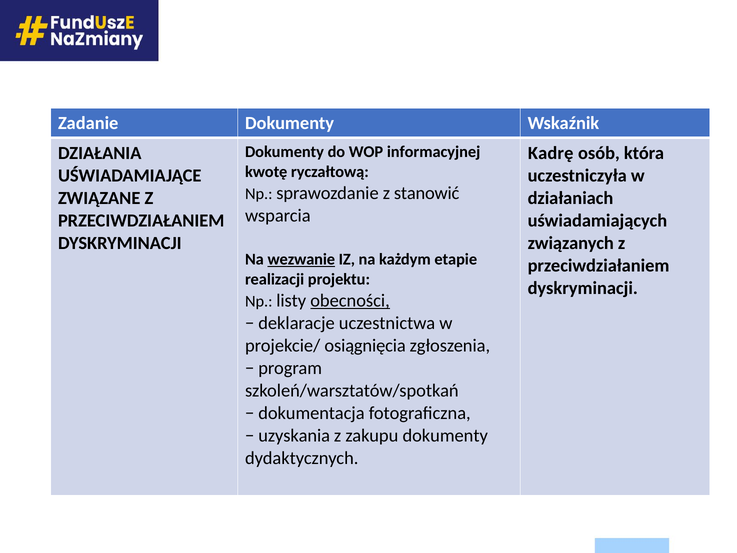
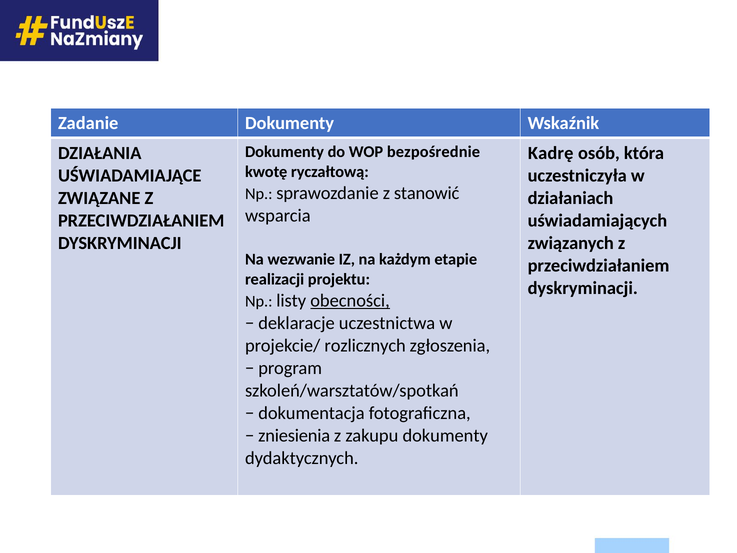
informacyjnej: informacyjnej -> bezpośrednie (434, 152)
wezwanie underline: present -> none (301, 259)
osiągnięcia: osiągnięcia -> rozlicznych (365, 345)
uzyskania: uzyskania -> zniesienia (294, 435)
